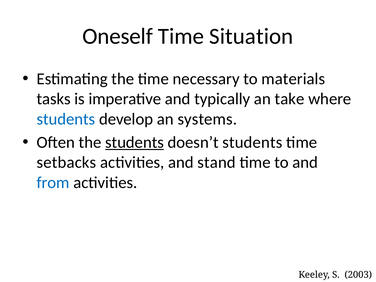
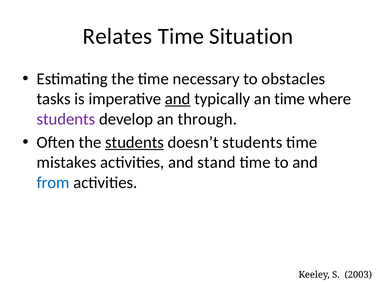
Oneself: Oneself -> Relates (117, 36)
materials: materials -> obstacles (293, 79)
and underline: none -> present (178, 99)
an take: take -> time (290, 99)
students colour: blue -> purple (66, 119)
systems: systems -> through (207, 119)
setbacks: setbacks -> mistakes (67, 162)
